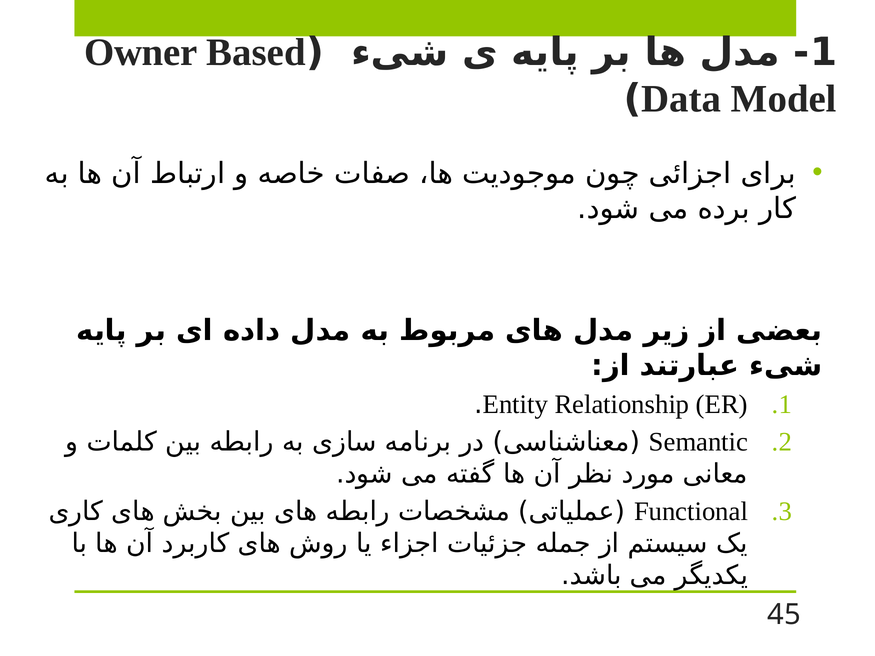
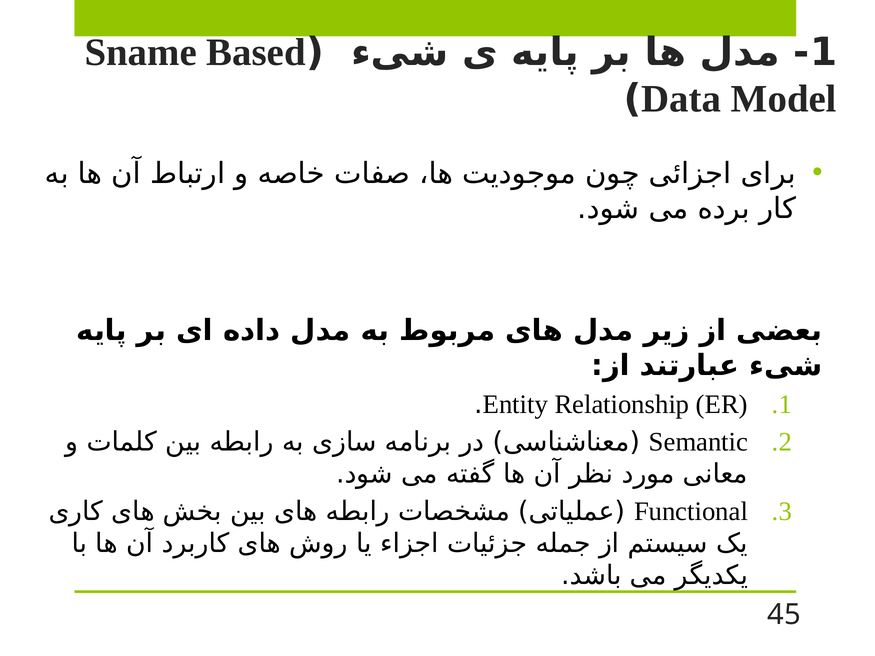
Owner: Owner -> Sname (141, 52)
